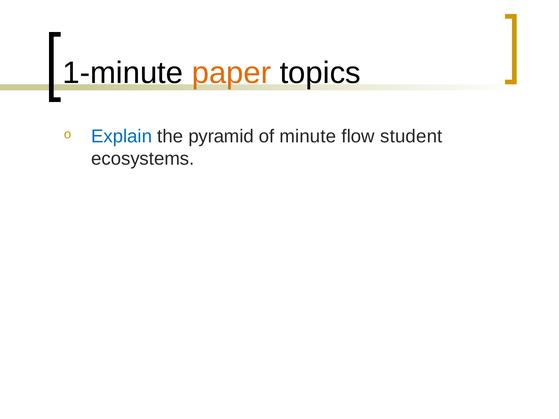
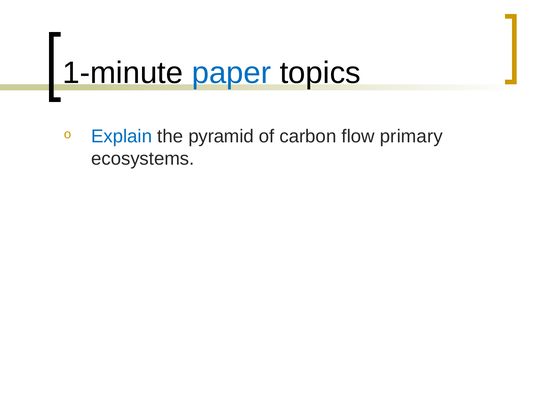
paper colour: orange -> blue (231, 73)
minute: minute -> carbon (308, 136)
student: student -> primary (411, 136)
